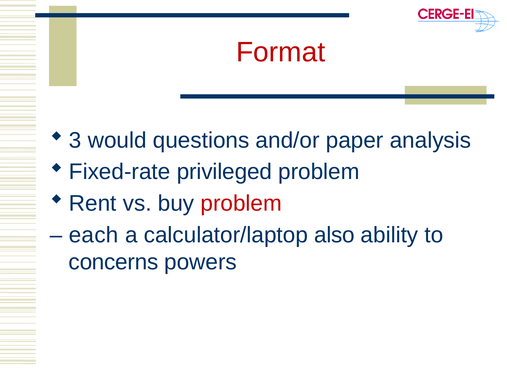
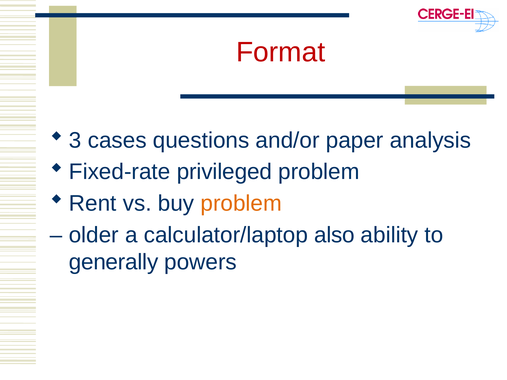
would: would -> cases (117, 140)
problem colour: red -> orange (241, 204)
each: each -> older (94, 235)
concerns: concerns -> generally (114, 262)
